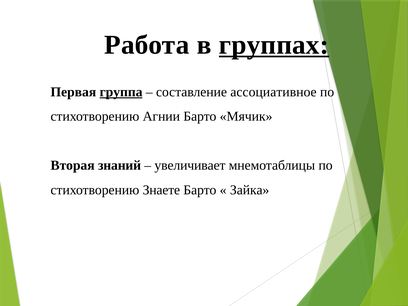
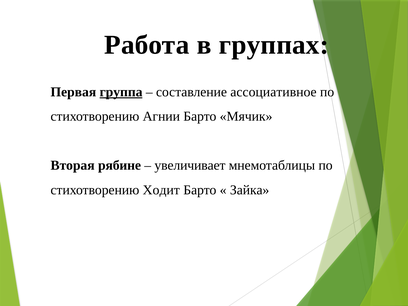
группах underline: present -> none (274, 45)
знаний: знаний -> рябине (120, 165)
Знаете: Знаете -> Ходит (161, 190)
